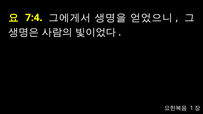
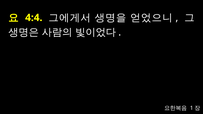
7:4: 7:4 -> 4:4 (34, 18)
